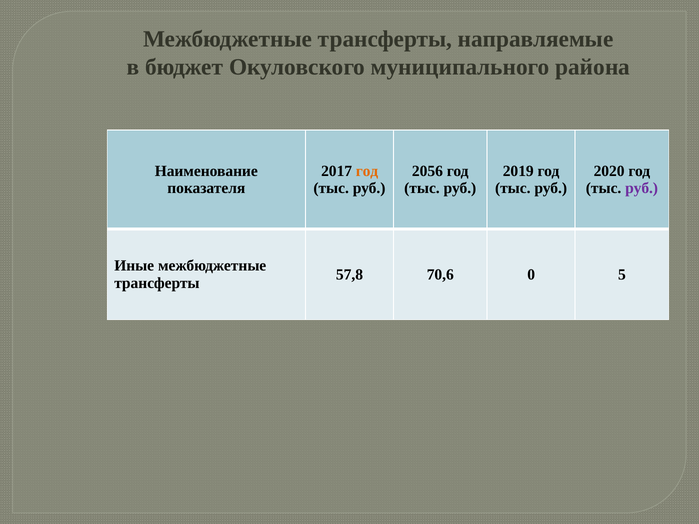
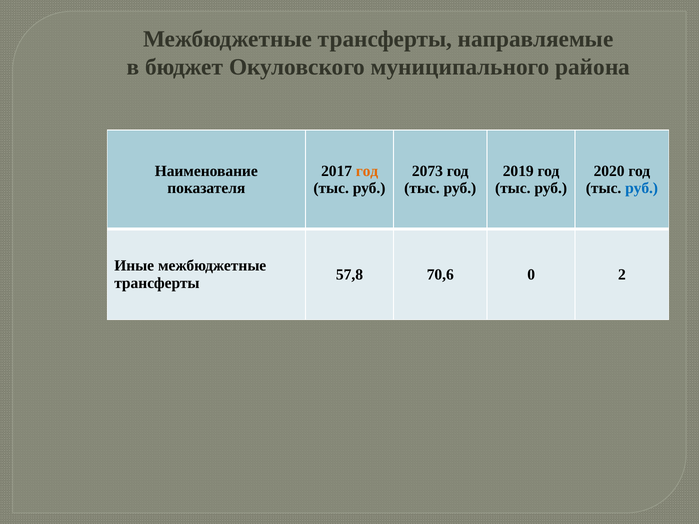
2056: 2056 -> 2073 (427, 171)
руб colour: purple -> blue (642, 188)
5: 5 -> 2 (622, 275)
